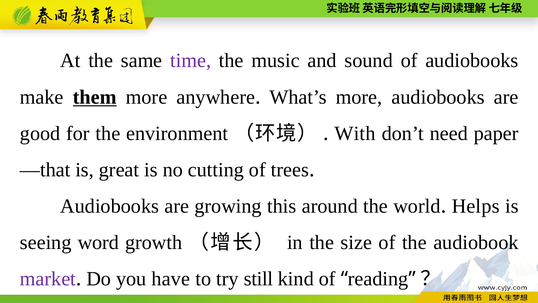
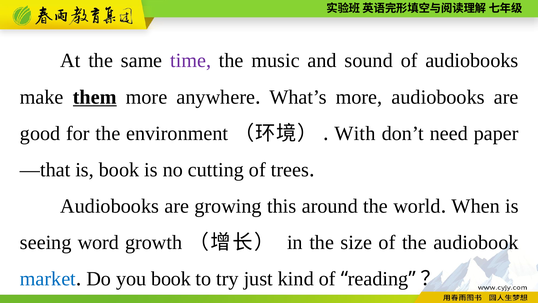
is great: great -> book (119, 170)
Helps: Helps -> When (476, 206)
market colour: purple -> blue (48, 278)
you have: have -> book (171, 278)
still: still -> just (258, 278)
